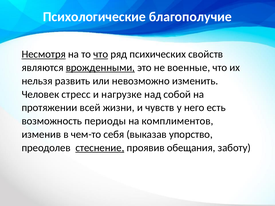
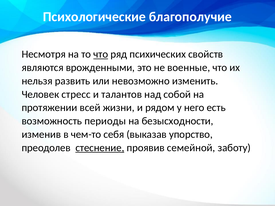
Несмотря underline: present -> none (44, 54)
врожденными underline: present -> none (100, 68)
нагрузке: нагрузке -> талантов (122, 94)
чувств: чувств -> рядом (160, 108)
комплиментов: комплиментов -> безысходности (178, 121)
обещания: обещания -> семейной (191, 148)
